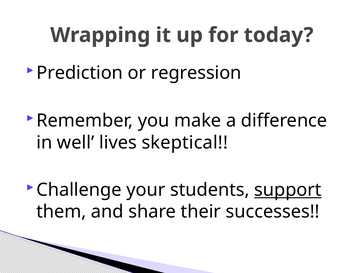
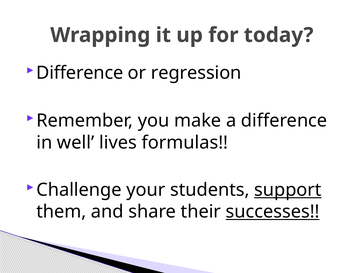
Prediction: Prediction -> Difference (80, 73)
skeptical: skeptical -> formulas (185, 143)
successes underline: none -> present (273, 212)
